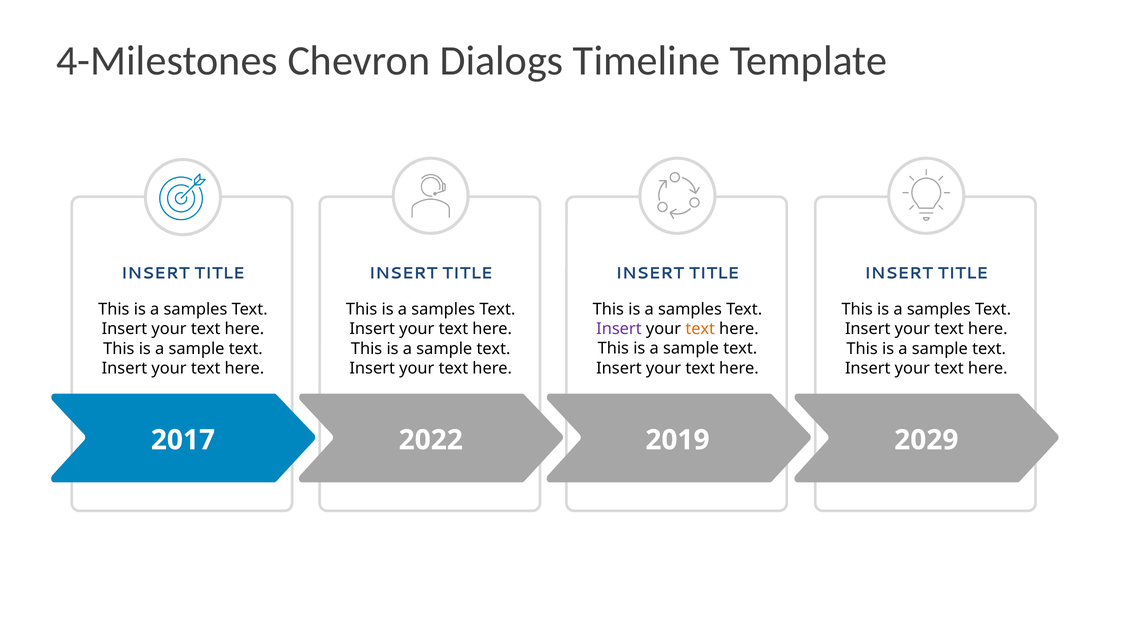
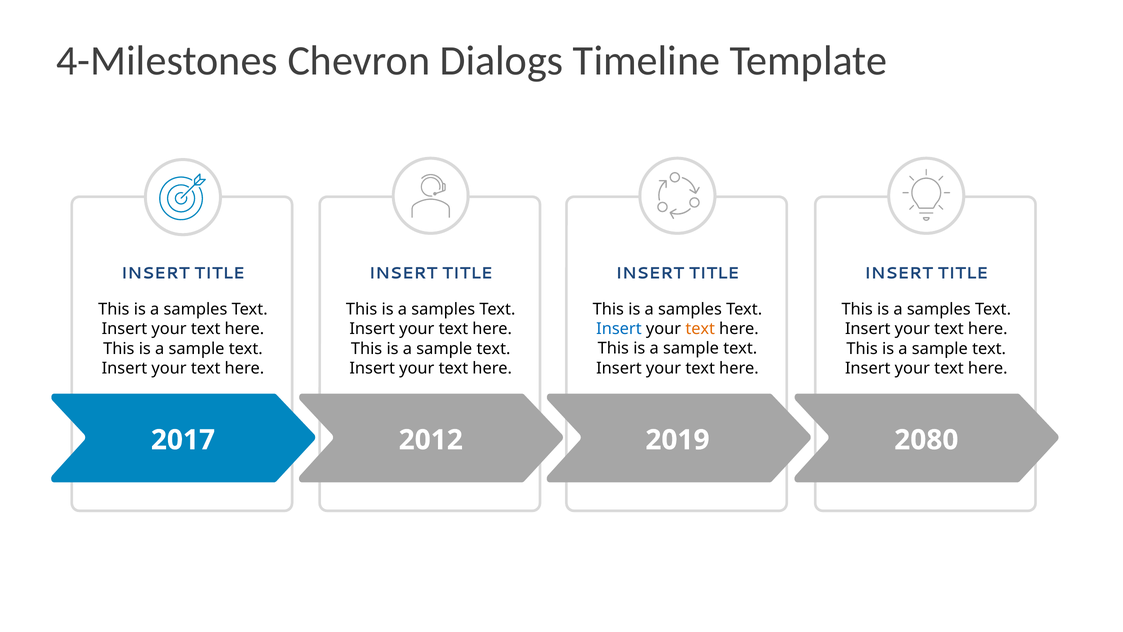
Insert colour: purple -> blue (619, 329)
2022: 2022 -> 2012 (431, 440)
2029: 2029 -> 2080 (926, 440)
